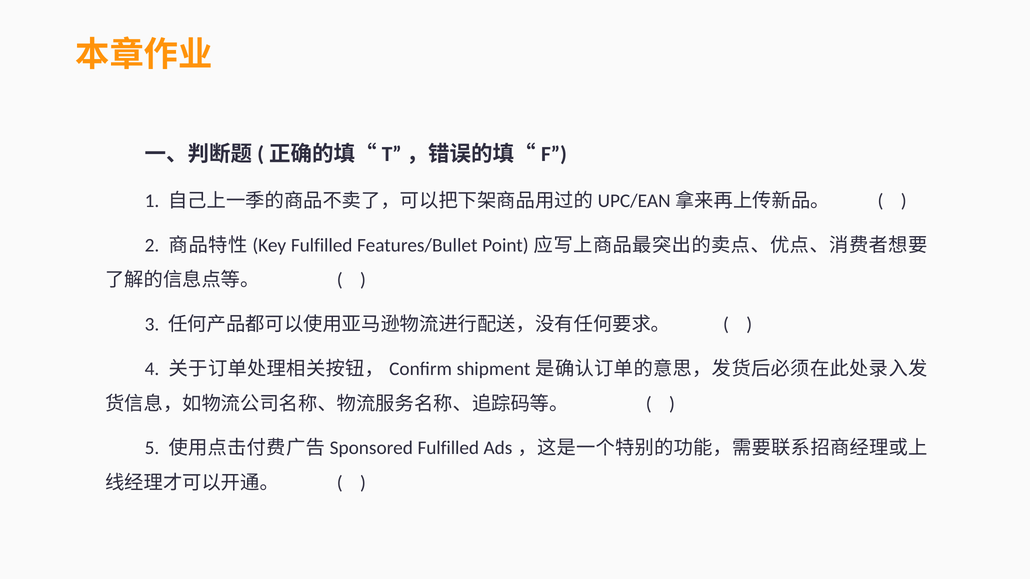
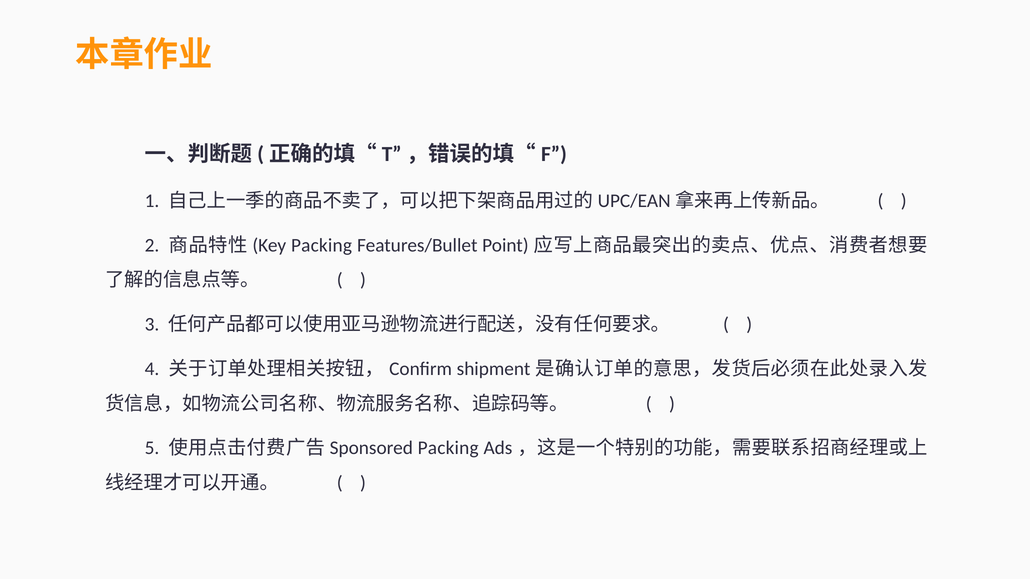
Fulfilled: Fulfilled -> Packing (321, 246)
Fulfilled: Fulfilled -> Packing (448, 448)
